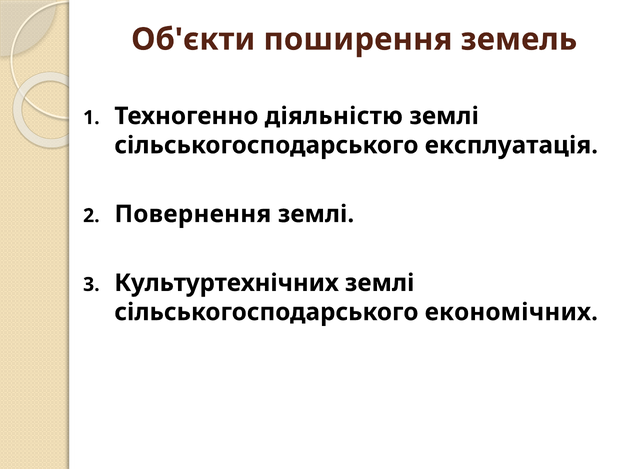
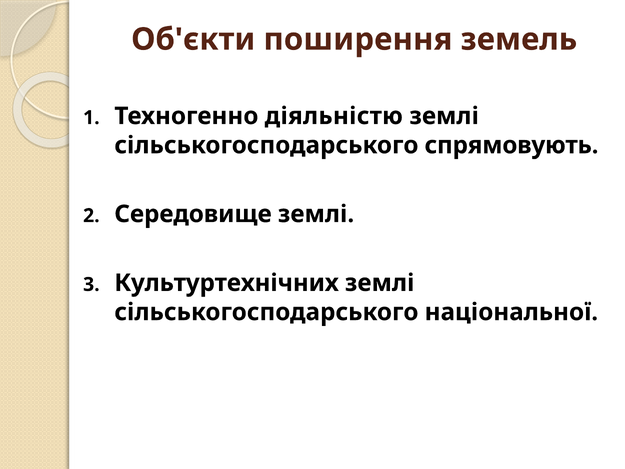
експлуатація: експлуатація -> спрямовують (511, 145)
Повернення: Повернення -> Середовище (193, 214)
економічних: економічних -> національної (511, 312)
